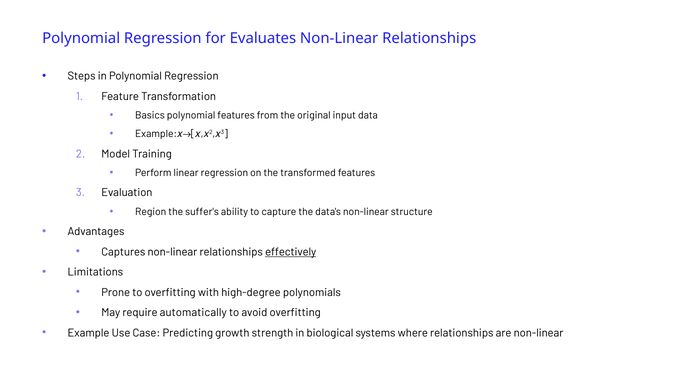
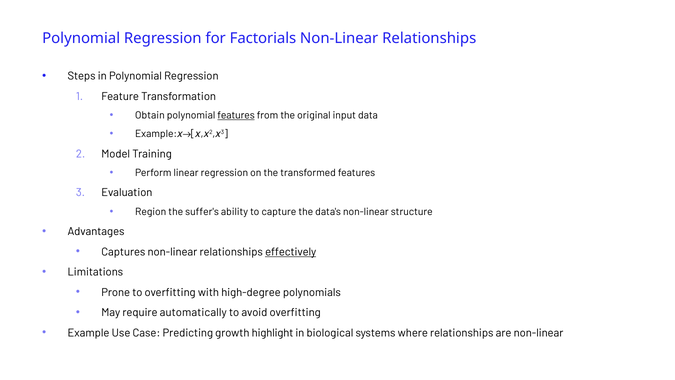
Evaluates: Evaluates -> Factorials (263, 38)
Basics: Basics -> Obtain (150, 115)
features underline: none -> present (236, 115)
strength: strength -> highlight (273, 333)
